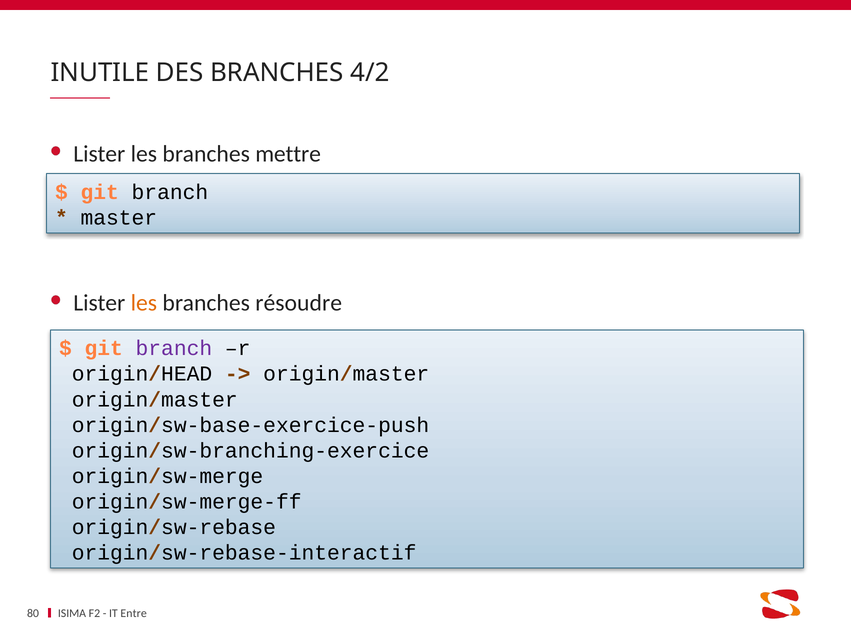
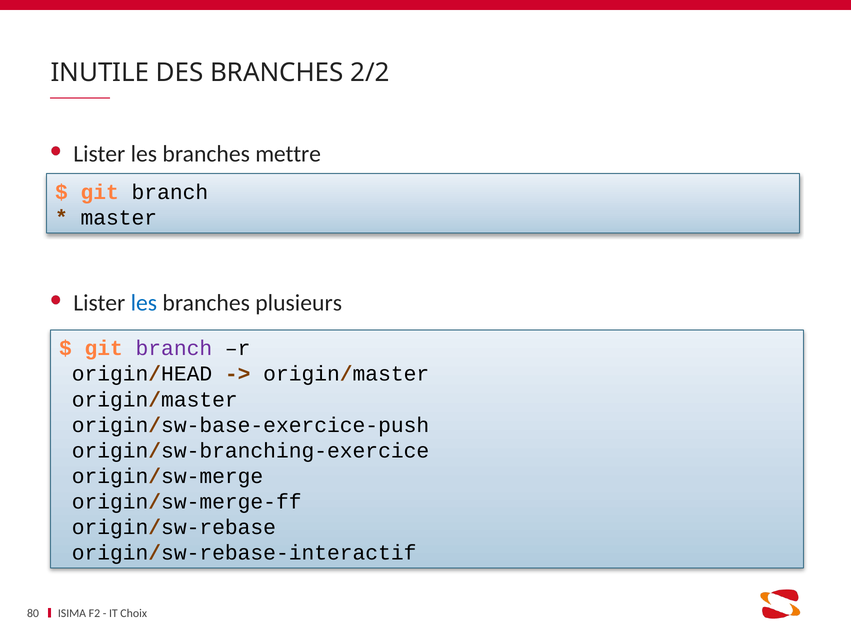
4/2: 4/2 -> 2/2 (370, 73)
les colour: orange -> blue (144, 303)
résoudre: résoudre -> plusieurs (299, 303)
Entre: Entre -> Choix (134, 613)
